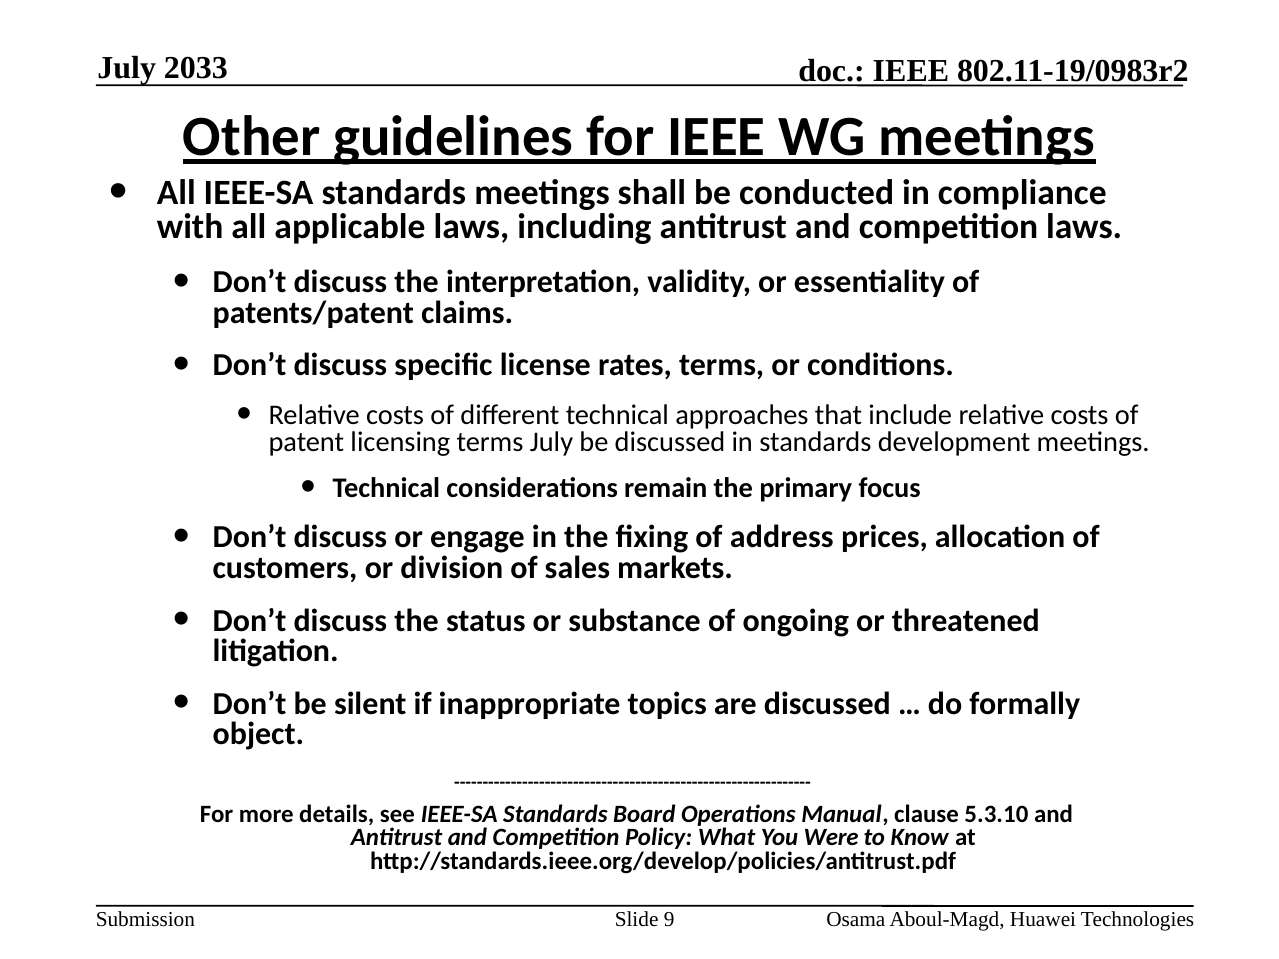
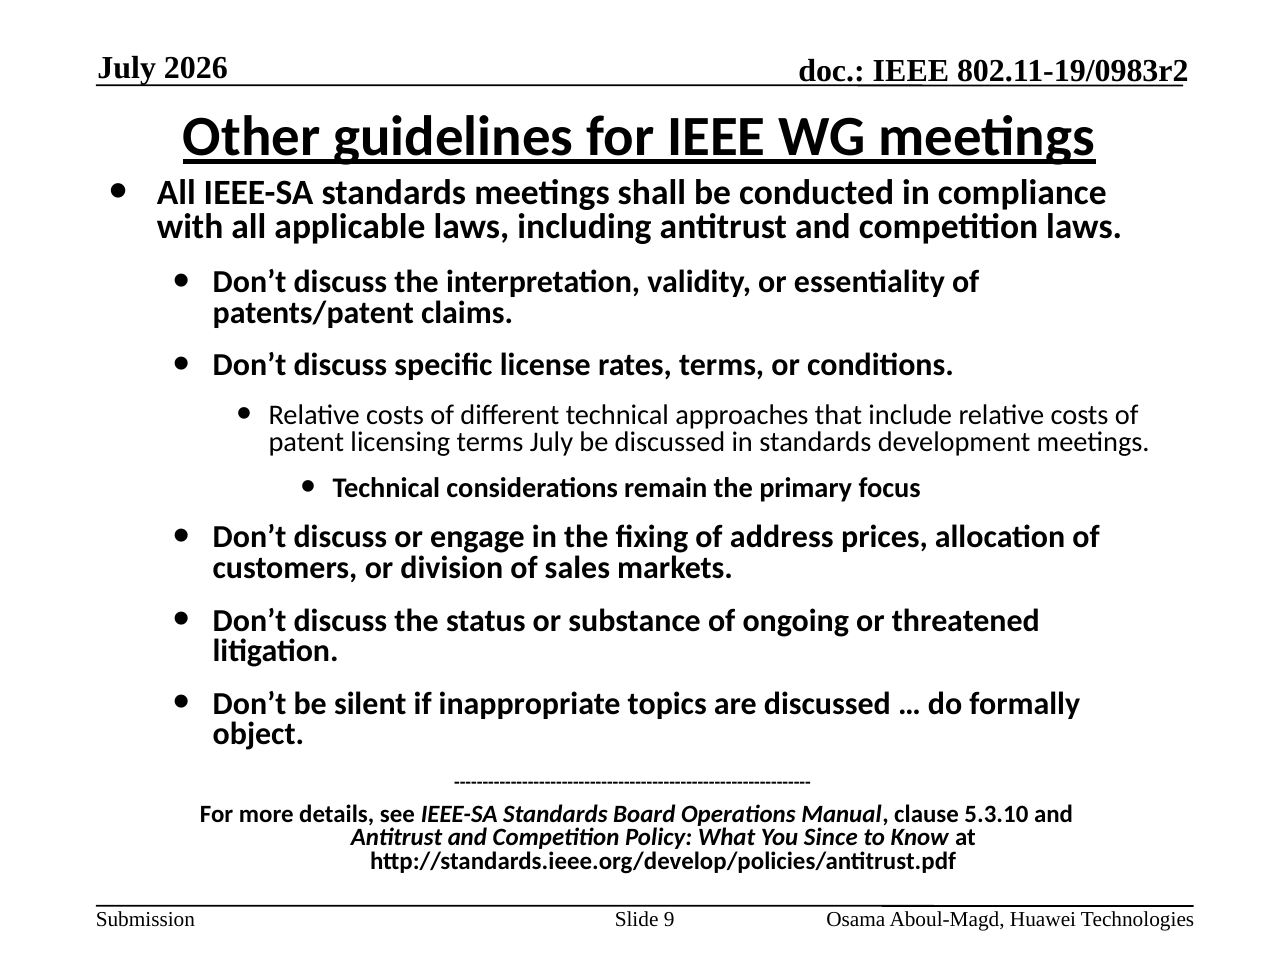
2033: 2033 -> 2026 (196, 68)
Were: Were -> Since (831, 838)
